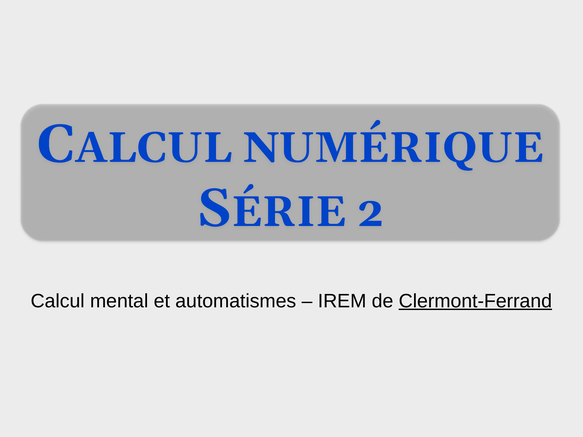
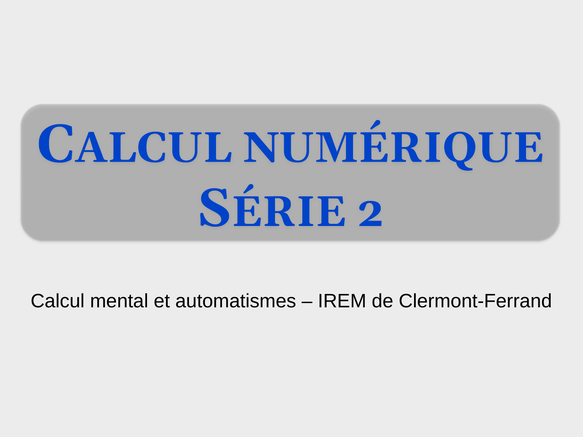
Clermont-Ferrand underline: present -> none (475, 301)
